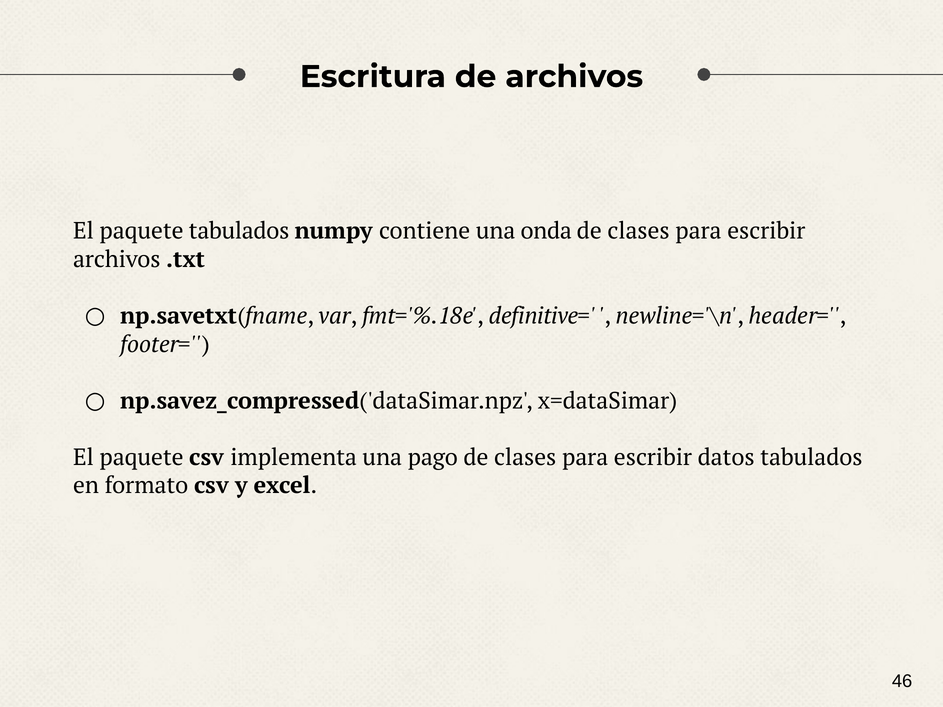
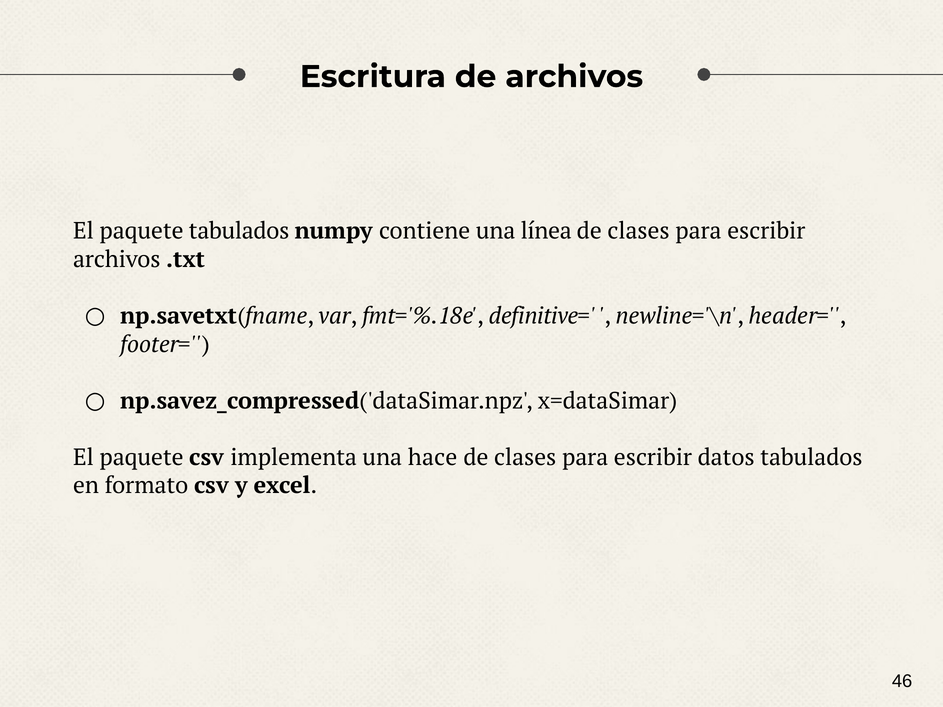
onda: onda -> línea (546, 231)
pago: pago -> hace (433, 458)
